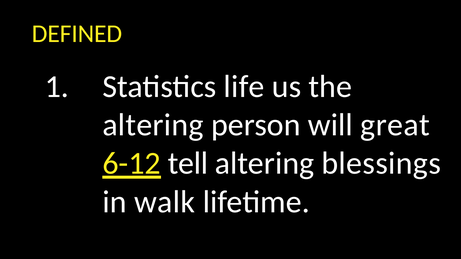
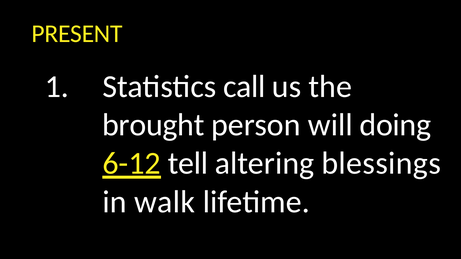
DEFINED: DEFINED -> PRESENT (77, 34)
life: life -> call (244, 87)
altering: altering -> brought (153, 125)
great: great -> doing (395, 125)
